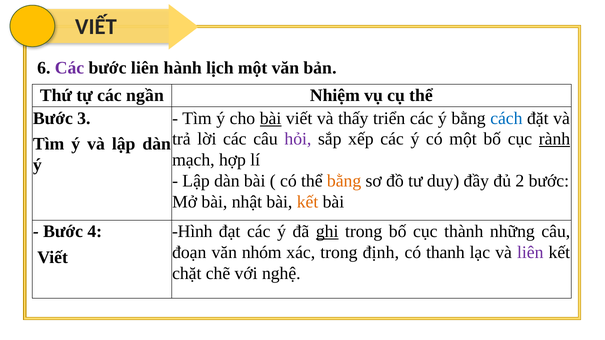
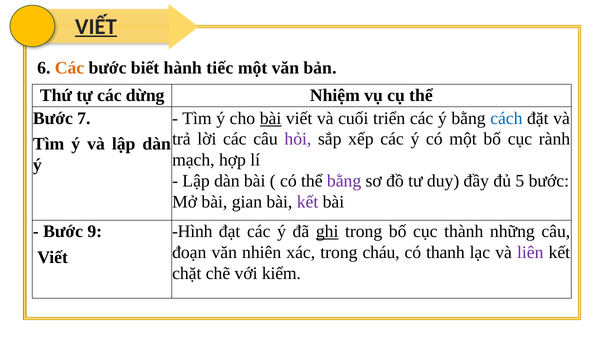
VIẾT underline: none -> present (96, 27)
Các colour: purple -> orange (69, 68)
bước liên: liên -> biết (145, 68)
lịch: lịch -> tiếc (220, 68)
ngần: ngần -> dừng (145, 96)
3: 3 -> 7 (84, 118)
thấy: thấy -> cuối (353, 118)
rành underline: present -> none (555, 139)
bằng colour: orange -> purple (344, 181)
2: 2 -> 5 (520, 181)
nhật: nhật -> gian (247, 202)
kết colour: orange -> purple (308, 202)
4: 4 -> 9 (95, 232)
nhóm: nhóm -> nhiên (262, 253)
định: định -> cháu (381, 253)
nghệ: nghệ -> kiểm (281, 273)
